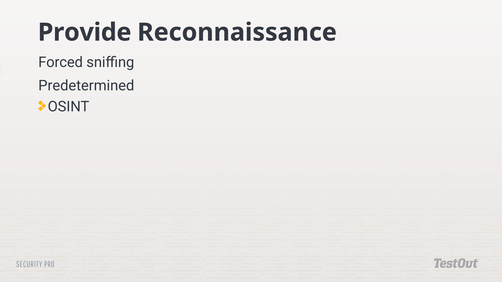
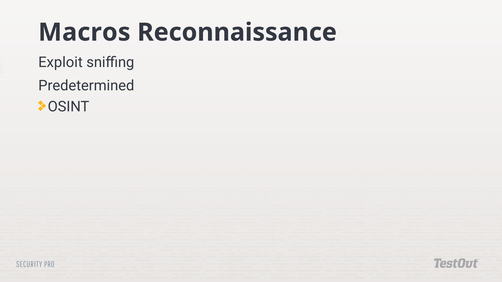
Provide: Provide -> Macros (84, 32)
Forced: Forced -> Exploit (60, 62)
